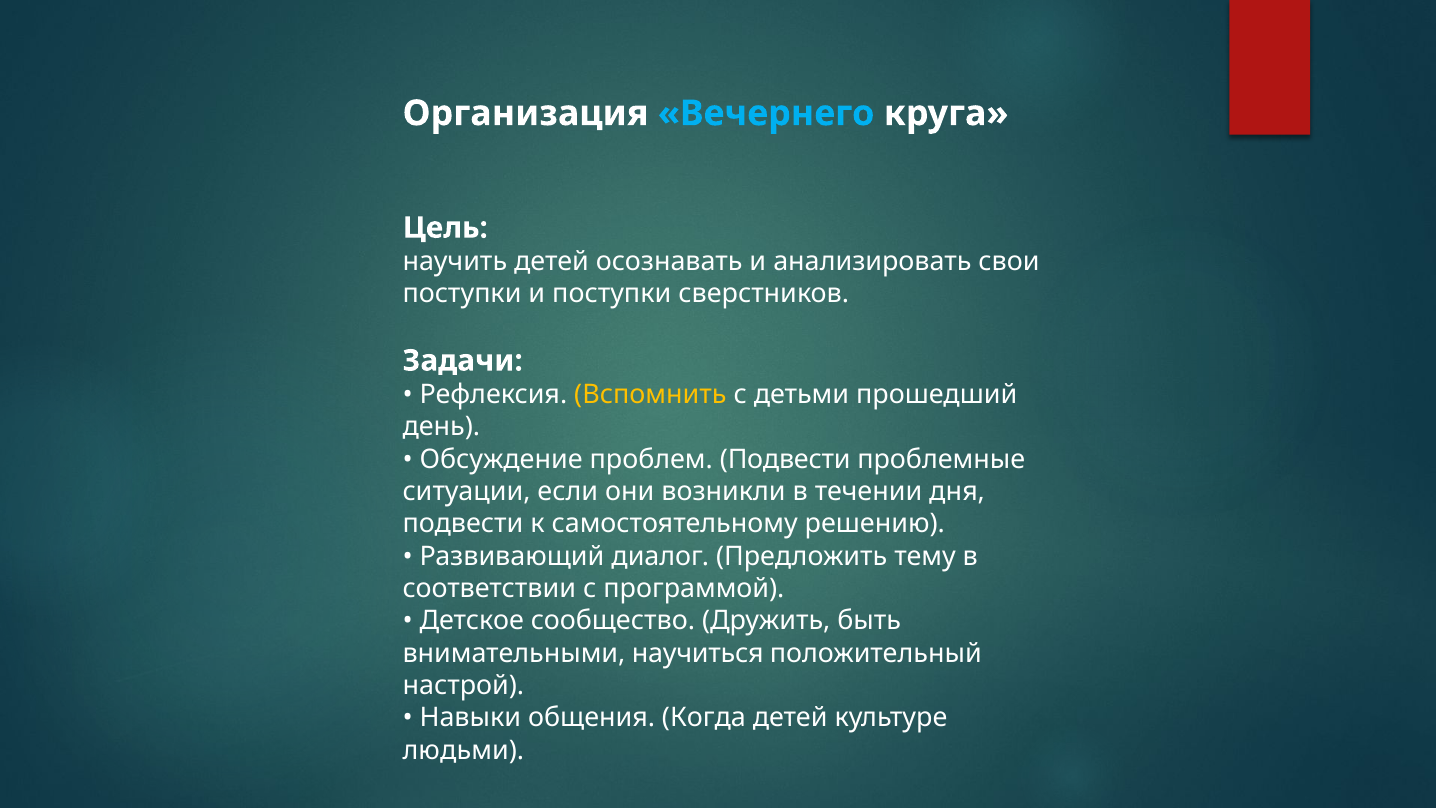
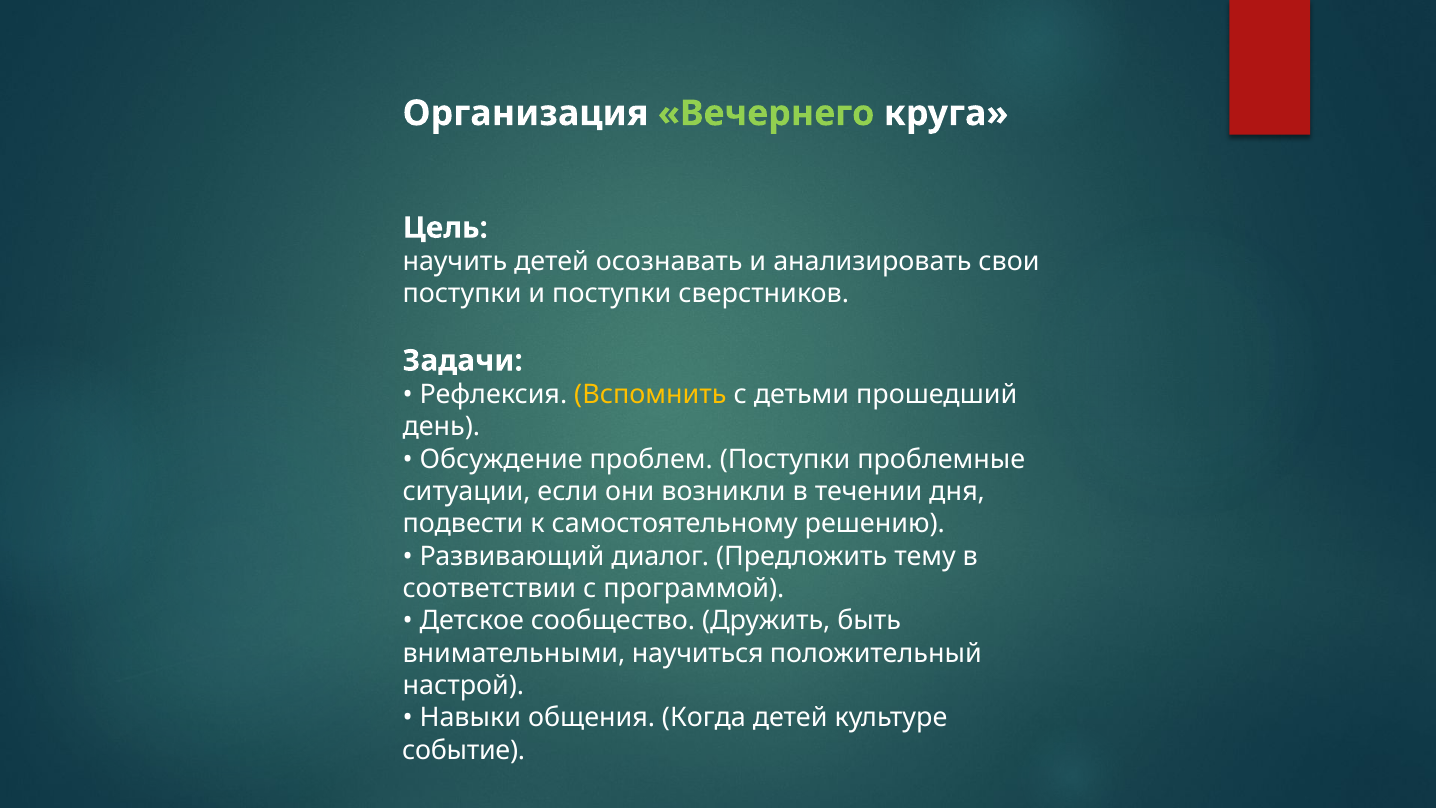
Вечернего colour: light blue -> light green (766, 113)
проблем Подвести: Подвести -> Поступки (785, 459)
людьми: людьми -> событие (464, 750)
